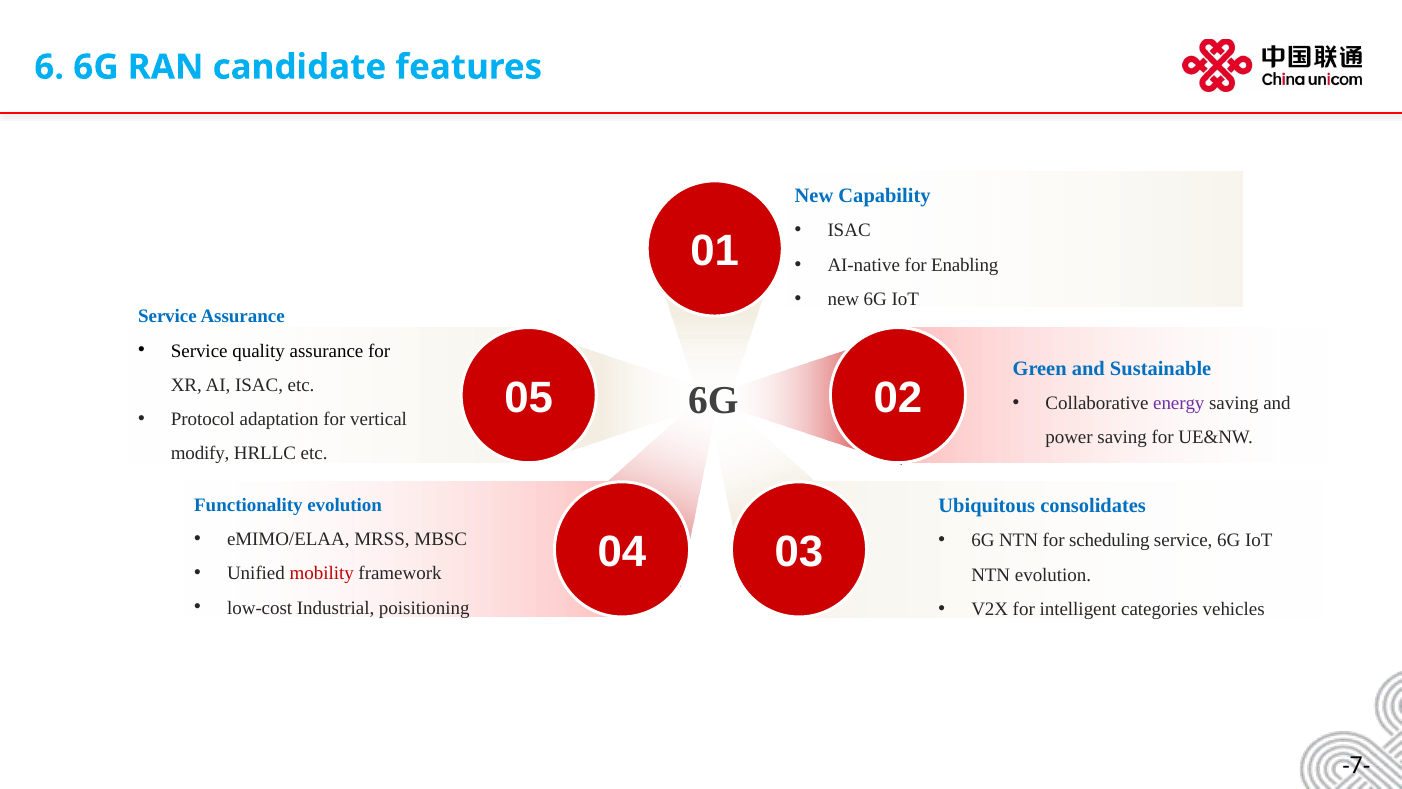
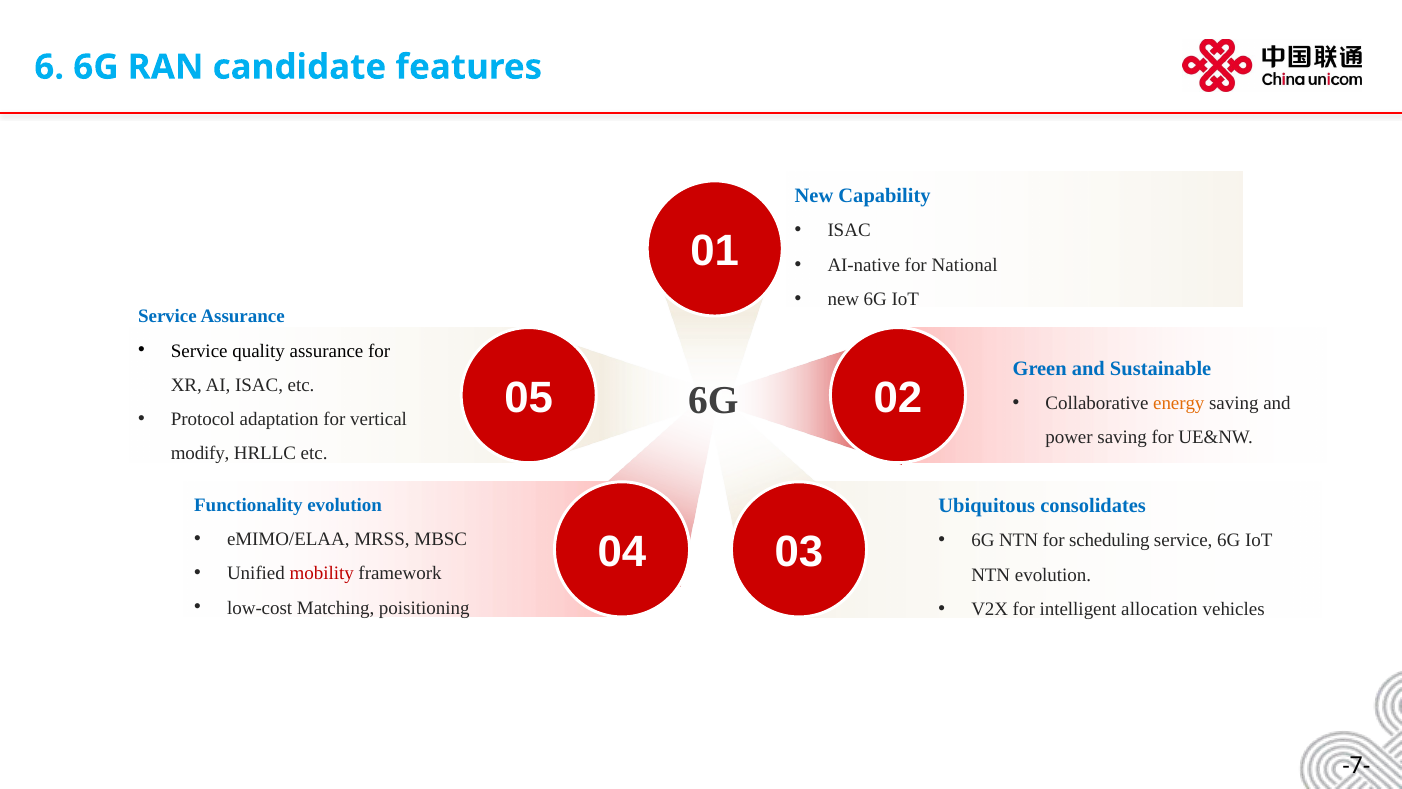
Enabling: Enabling -> National (965, 265)
energy colour: purple -> orange (1179, 403)
Industrial: Industrial -> Matching (336, 607)
categories: categories -> allocation (1159, 609)
